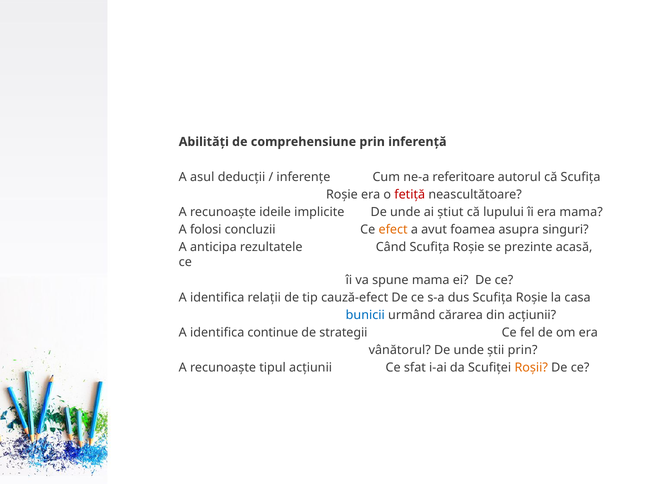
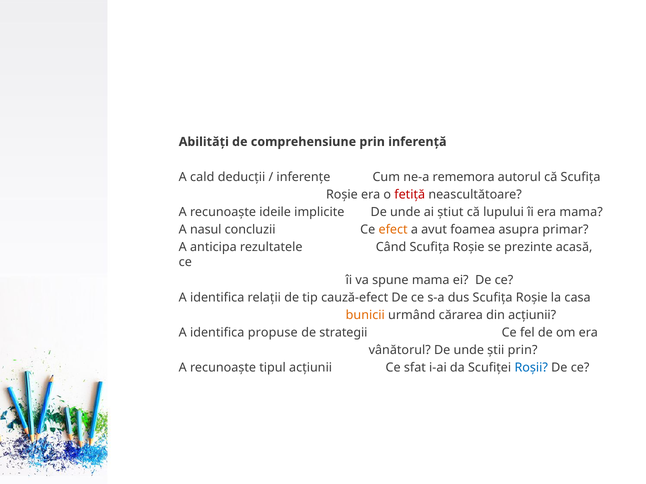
asul: asul -> cald (202, 177)
referitoare: referitoare -> rememora (464, 177)
folosi: folosi -> nasul (206, 230)
singuri: singuri -> primar (565, 230)
bunicii colour: blue -> orange (365, 315)
continue: continue -> propuse (273, 333)
Roşii colour: orange -> blue (531, 368)
